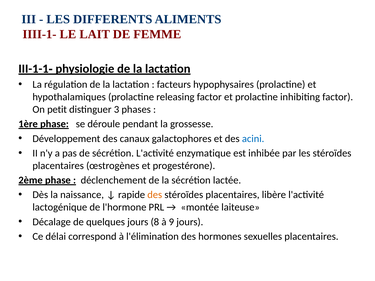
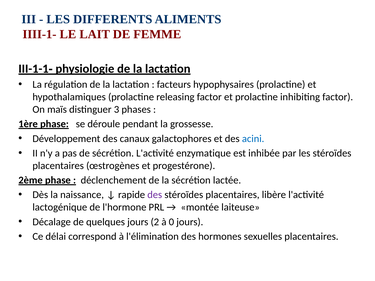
petit: petit -> maïs (57, 110)
des colour: orange -> purple (155, 195)
8: 8 -> 2 (155, 222)
9: 9 -> 0 (171, 222)
